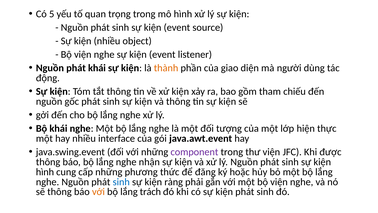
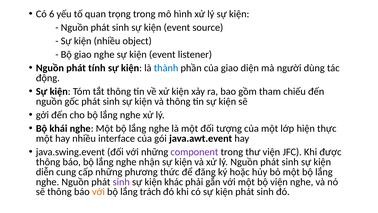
5: 5 -> 6 (52, 14)
viện: viện -> giao (83, 54)
phát khái: khái -> tính (97, 68)
thành colour: orange -> blue (166, 68)
hình: hình -> diễn (45, 172)
sinh colour: blue -> purple (121, 182)
ràng: ràng -> khác (174, 182)
